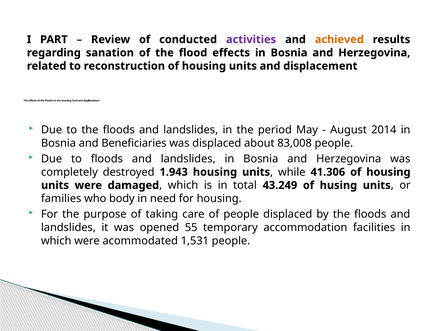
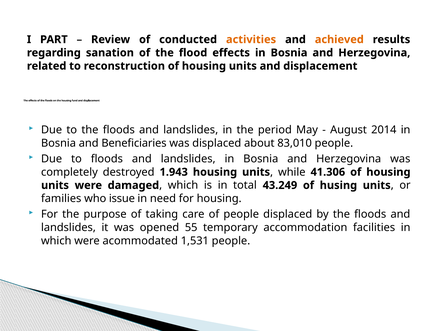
activities colour: purple -> orange (251, 39)
83,008: 83,008 -> 83,010 (295, 143)
body: body -> issue (122, 198)
